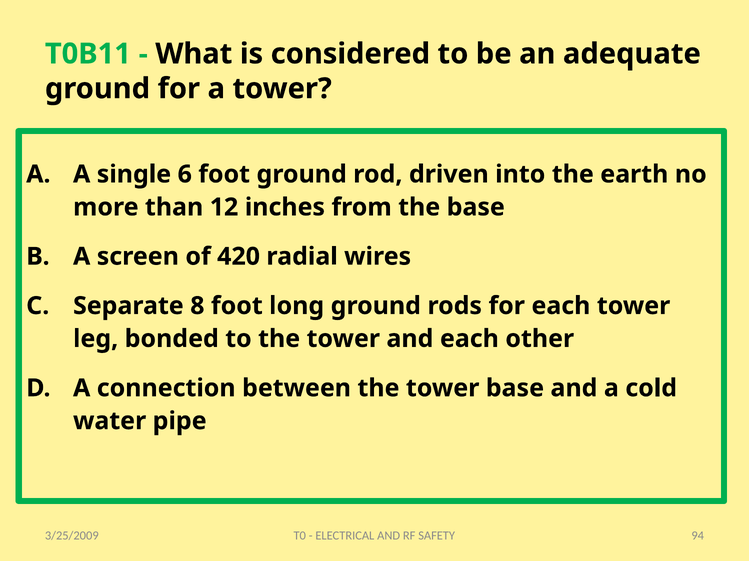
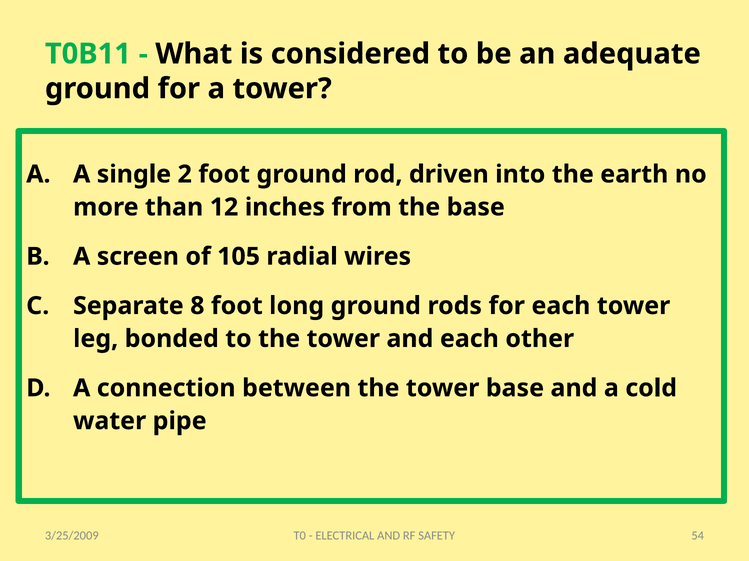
6: 6 -> 2 (185, 174)
420: 420 -> 105 (239, 257)
94: 94 -> 54 (698, 536)
